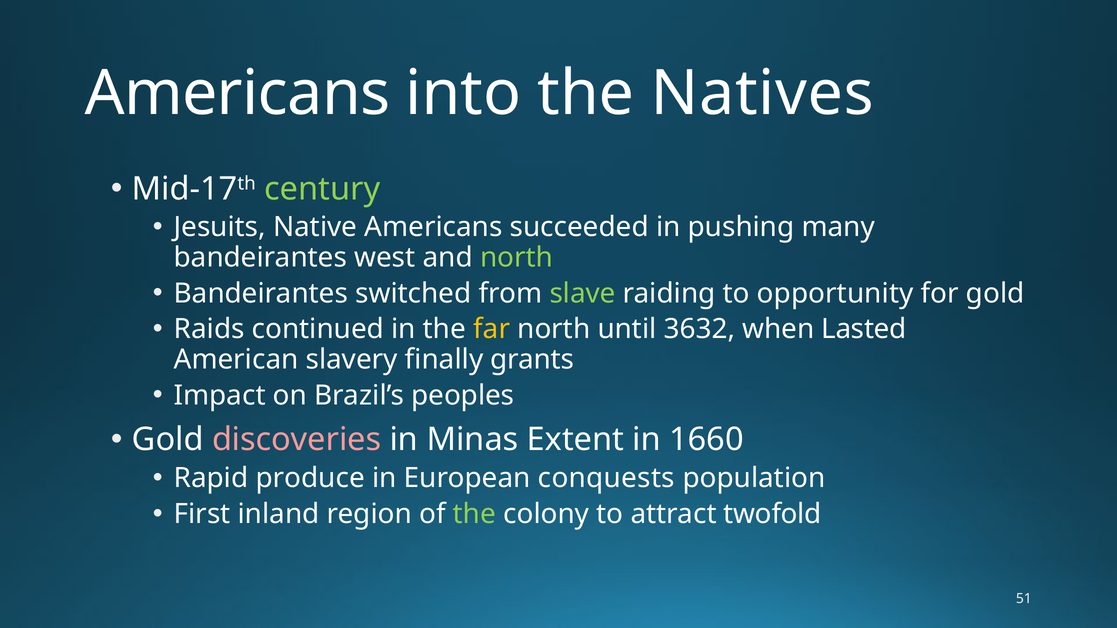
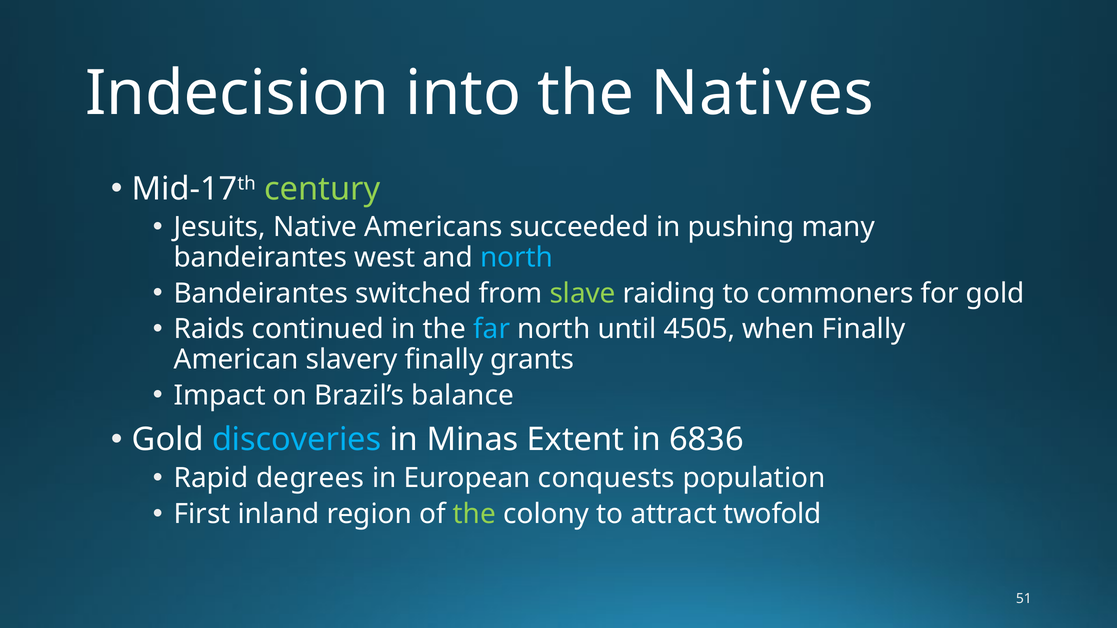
Americans: Americans -> Indecision (237, 94)
north colour: light green -> light blue (517, 258)
opportunity: opportunity -> commoners (835, 293)
far colour: yellow -> light blue (492, 329)
3632: 3632 -> 4505 (699, 329)
when Lasted: Lasted -> Finally (864, 329)
peoples: peoples -> balance (463, 396)
discoveries colour: pink -> light blue (297, 440)
1660: 1660 -> 6836 (706, 440)
produce: produce -> degrees (310, 478)
